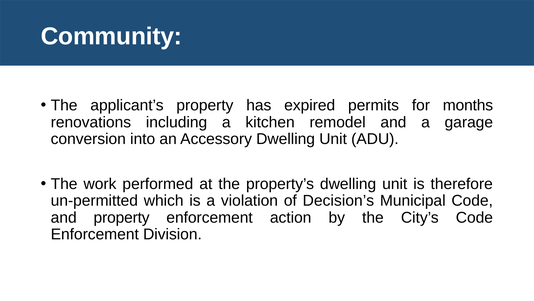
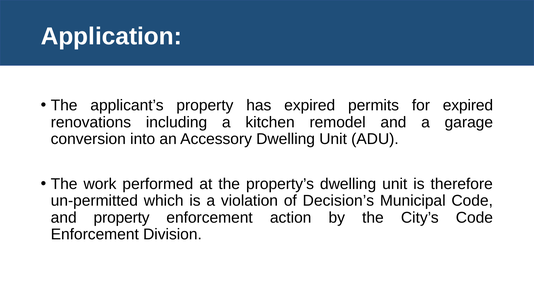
Community: Community -> Application (111, 36)
for months: months -> expired (468, 105)
